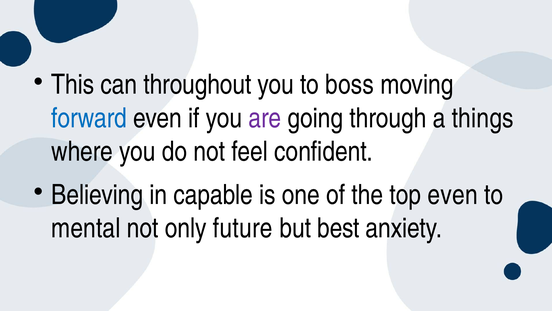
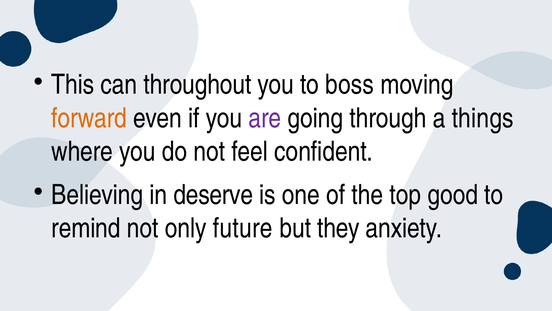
forward colour: blue -> orange (89, 118)
capable: capable -> deserve (213, 195)
top even: even -> good (453, 195)
mental: mental -> remind (86, 228)
best: best -> they (338, 228)
